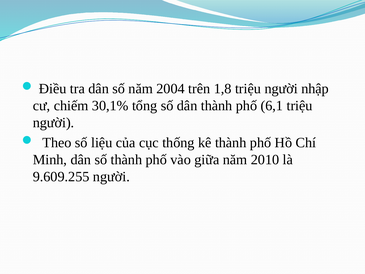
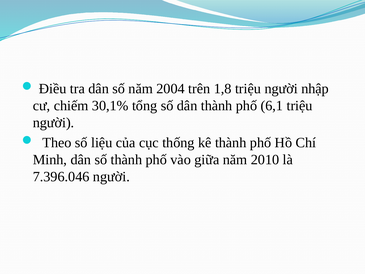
9.609.255: 9.609.255 -> 7.396.046 (61, 177)
